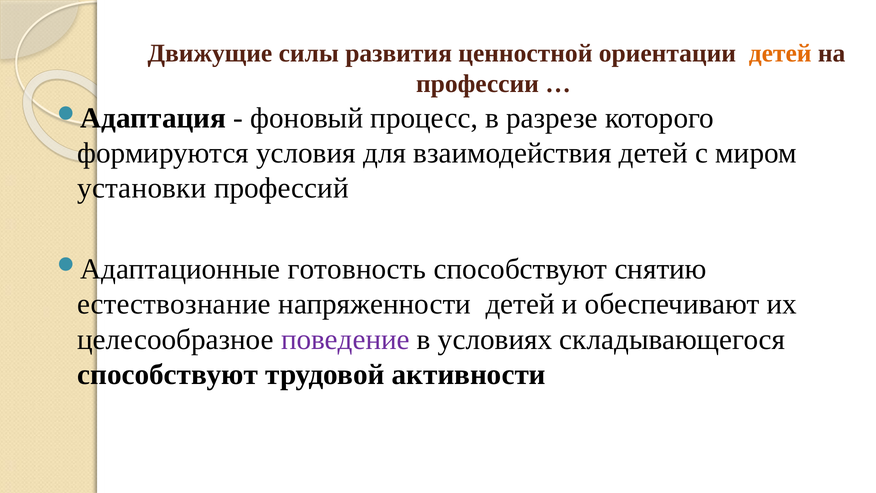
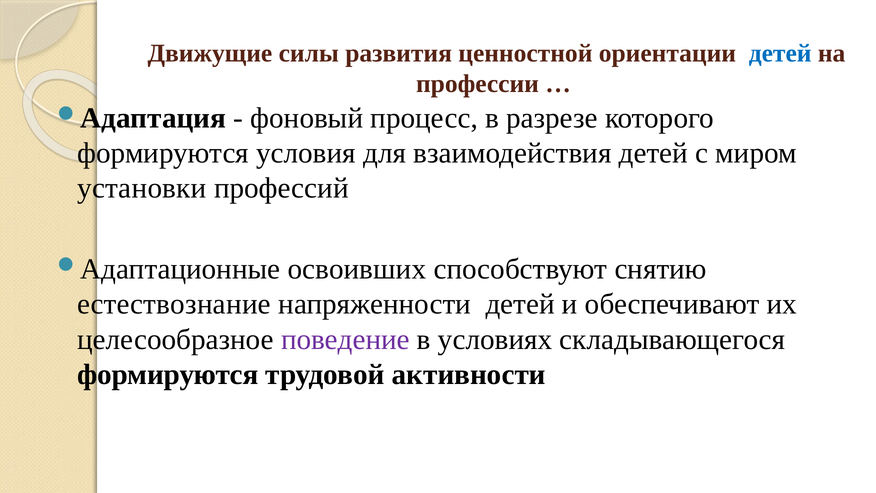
детей colour: orange -> blue (780, 53)
готовность: готовность -> освоивших (357, 269)
способствуют: способствуют -> формируются (168, 374)
